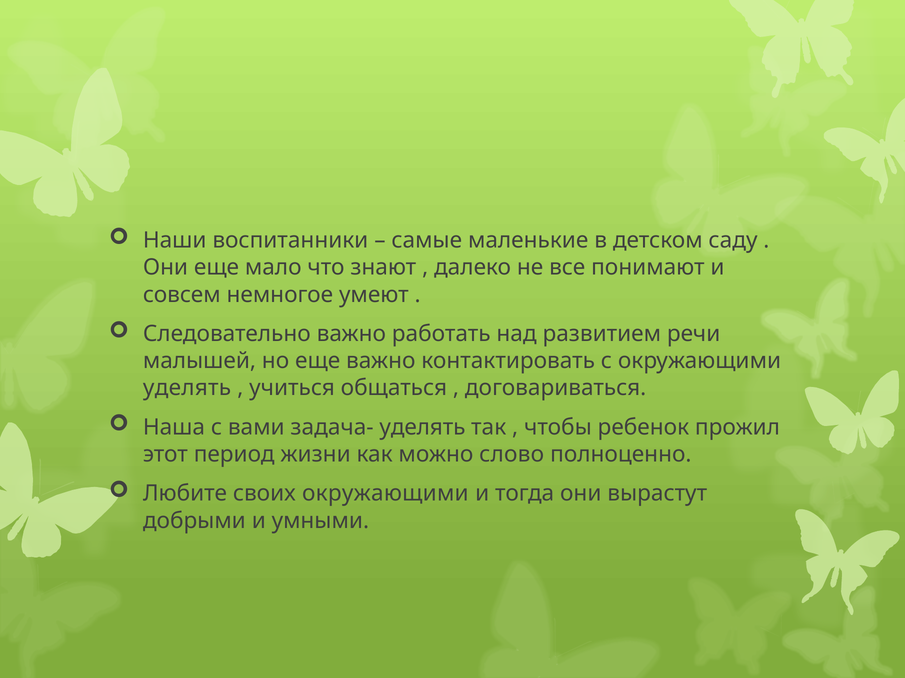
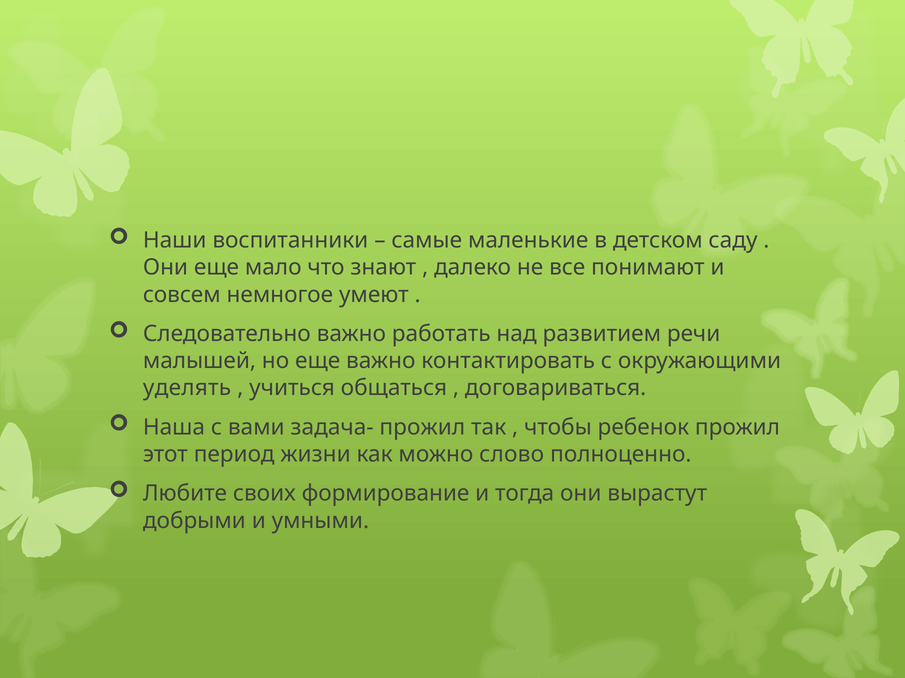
задача- уделять: уделять -> прожил (422, 428)
своих окружающими: окружающими -> формирование (386, 494)
